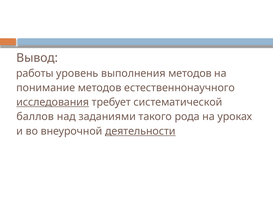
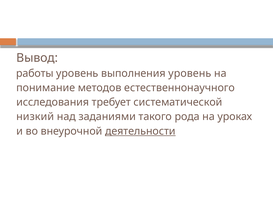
выполнения методов: методов -> уровень (190, 73)
исследования underline: present -> none (53, 102)
баллов: баллов -> низкий (35, 117)
